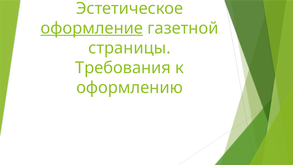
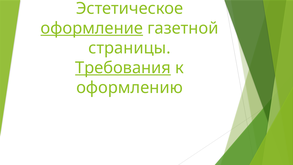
Требования underline: none -> present (123, 68)
